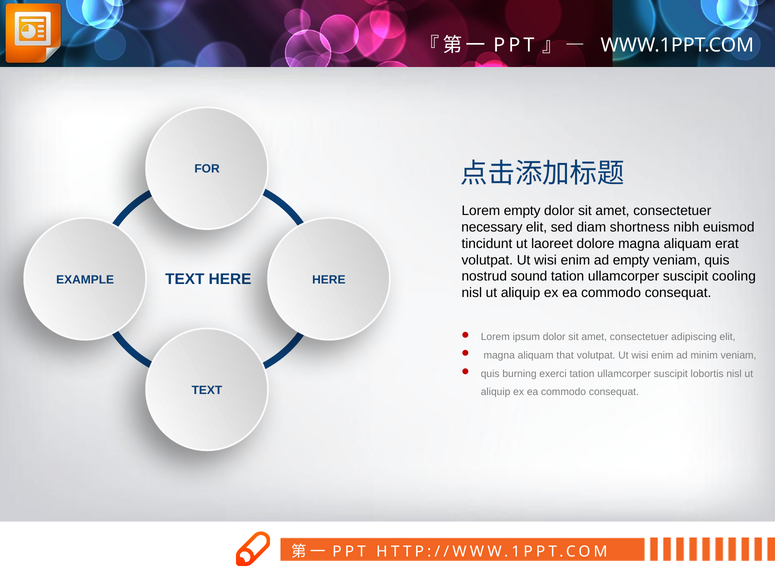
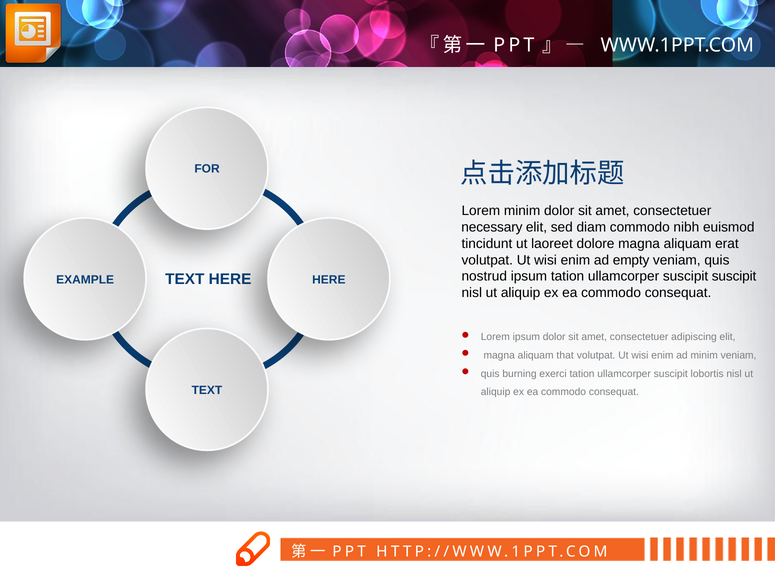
Lorem empty: empty -> minim (522, 211)
diam shortness: shortness -> commodo (640, 227)
nostrud sound: sound -> ipsum (529, 276)
suscipit cooling: cooling -> suscipit (734, 276)
